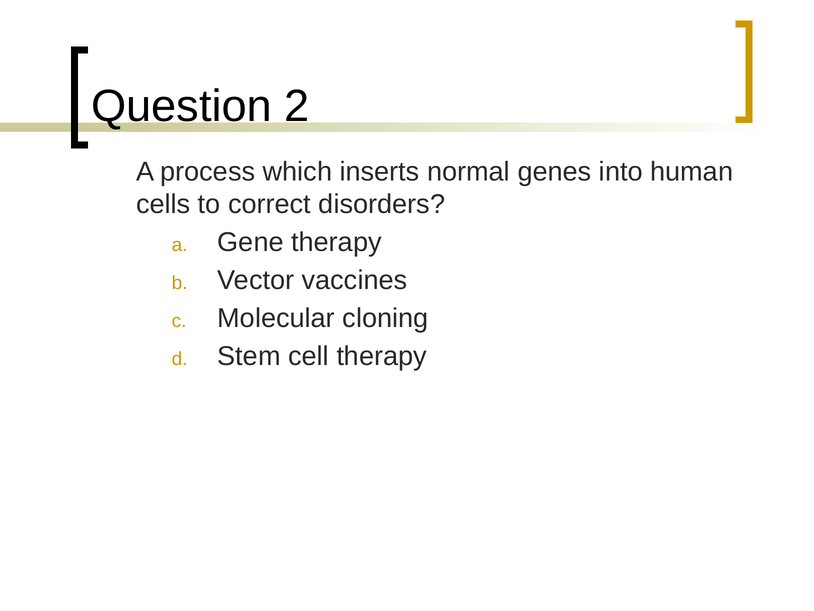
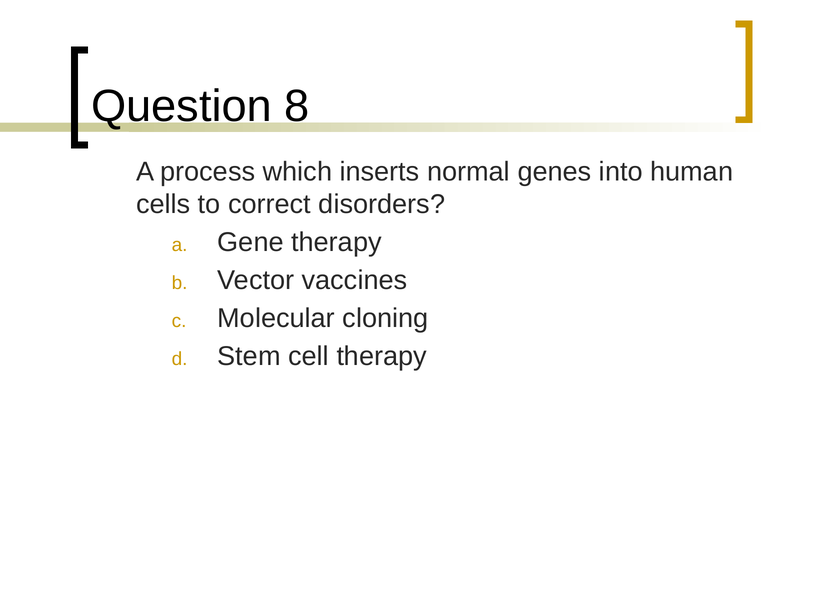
2: 2 -> 8 (297, 106)
